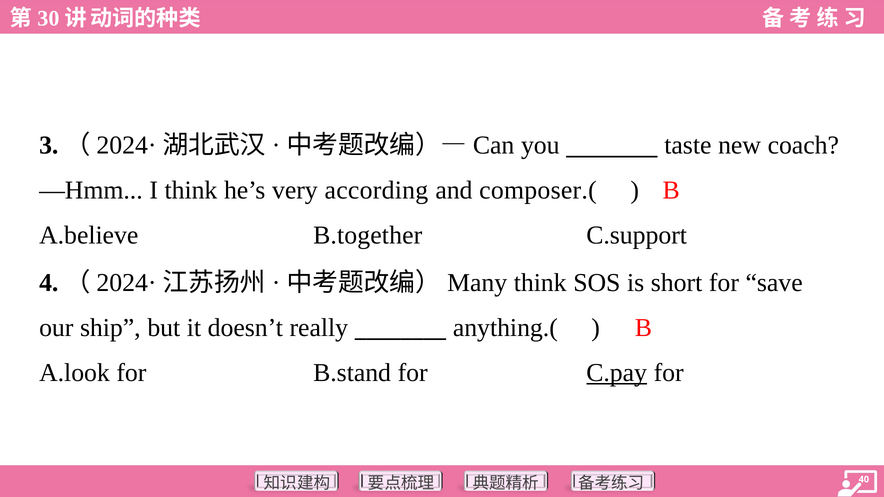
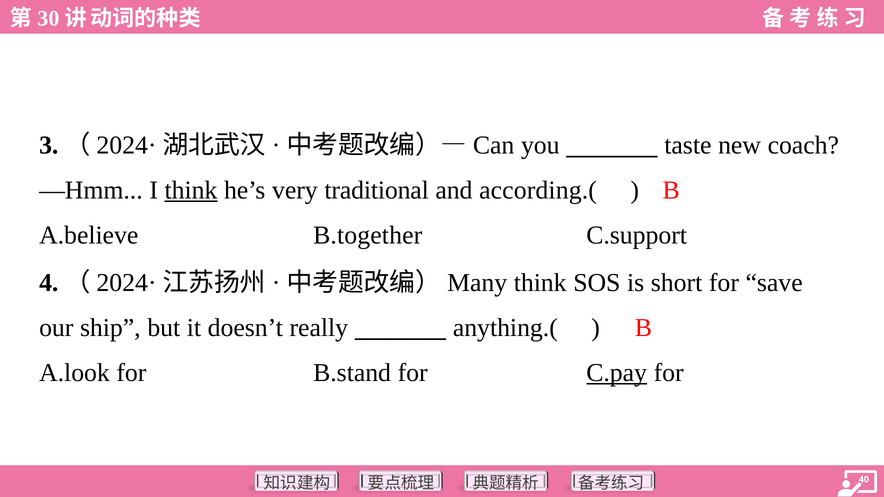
think underline: none -> present (191, 190)
according: according -> traditional (377, 190)
composer.(: composer.( -> according.( (538, 190)
